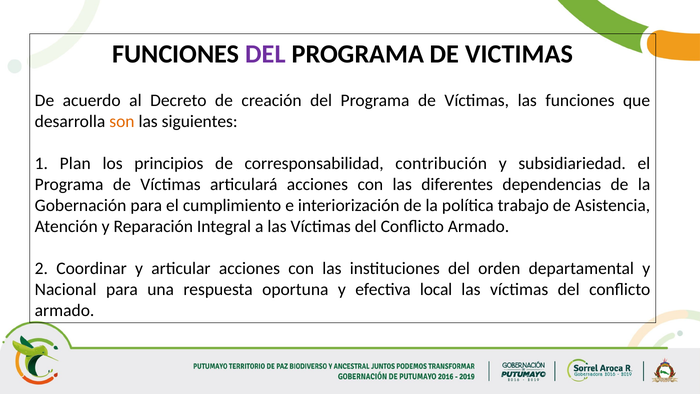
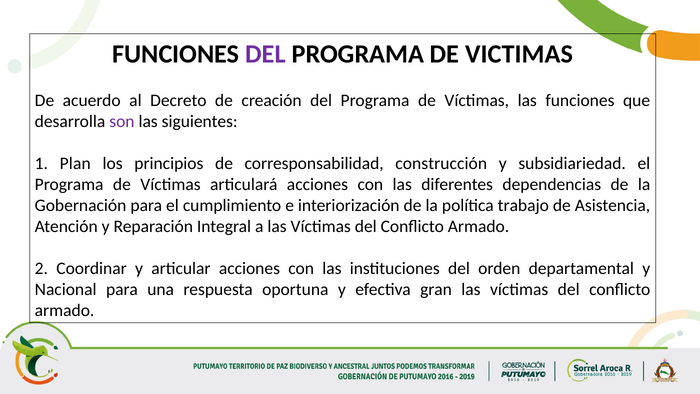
son colour: orange -> purple (122, 121)
contribución: contribución -> construcción (441, 163)
local: local -> gran (436, 289)
